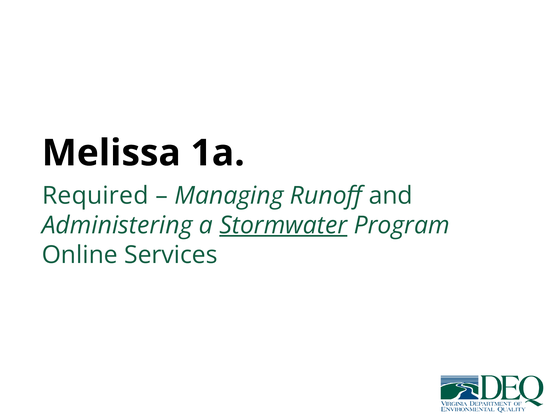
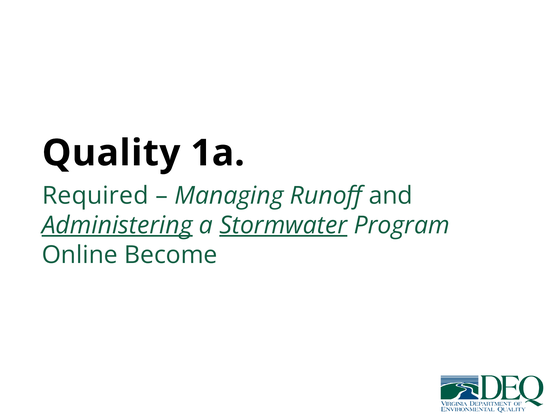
Melissa: Melissa -> Quality (111, 153)
Administering underline: none -> present (117, 226)
Services: Services -> Become (171, 255)
